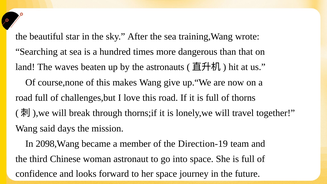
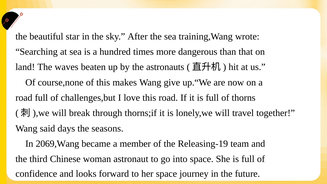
mission: mission -> seasons (107, 128)
2098,Wang: 2098,Wang -> 2069,Wang (57, 144)
Direction-19: Direction-19 -> Releasing-19 (203, 144)
